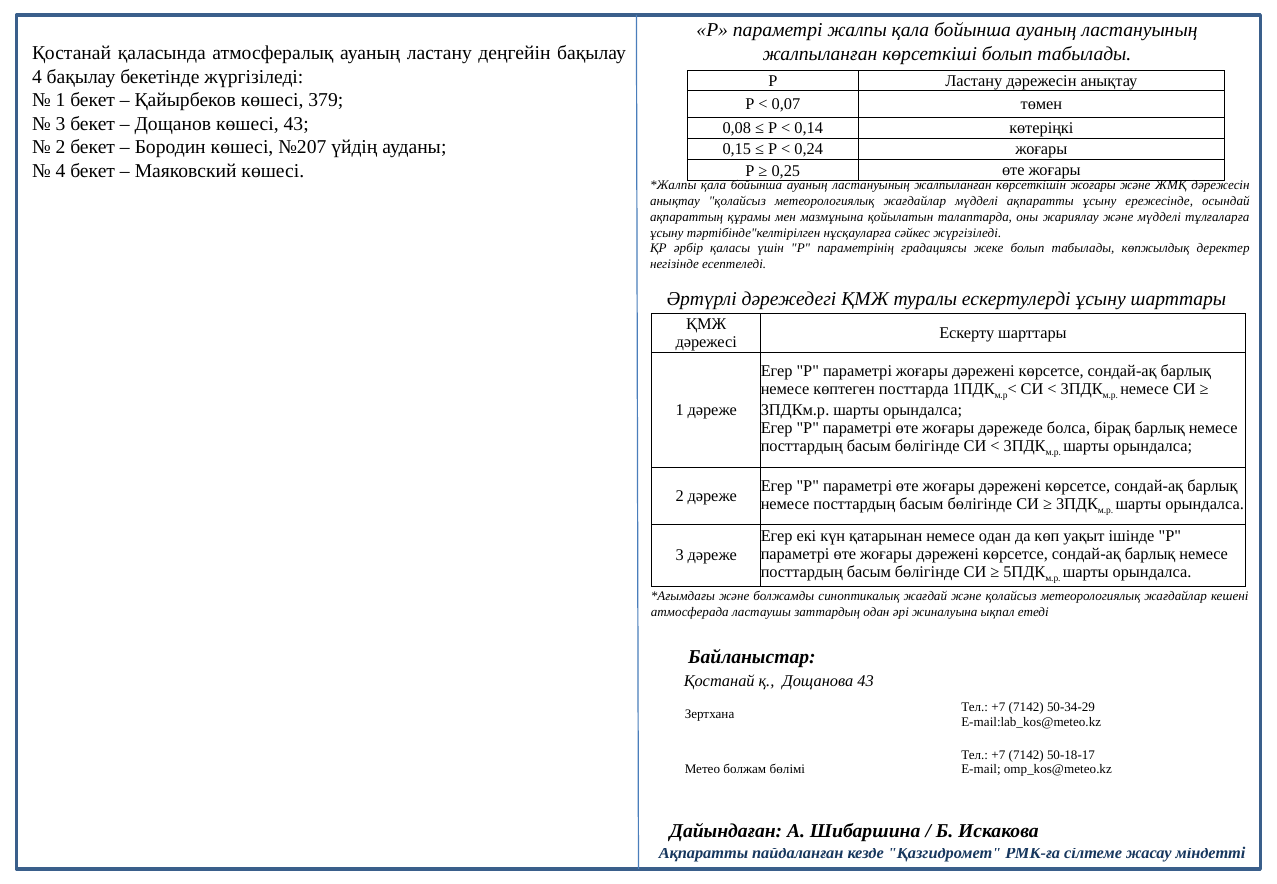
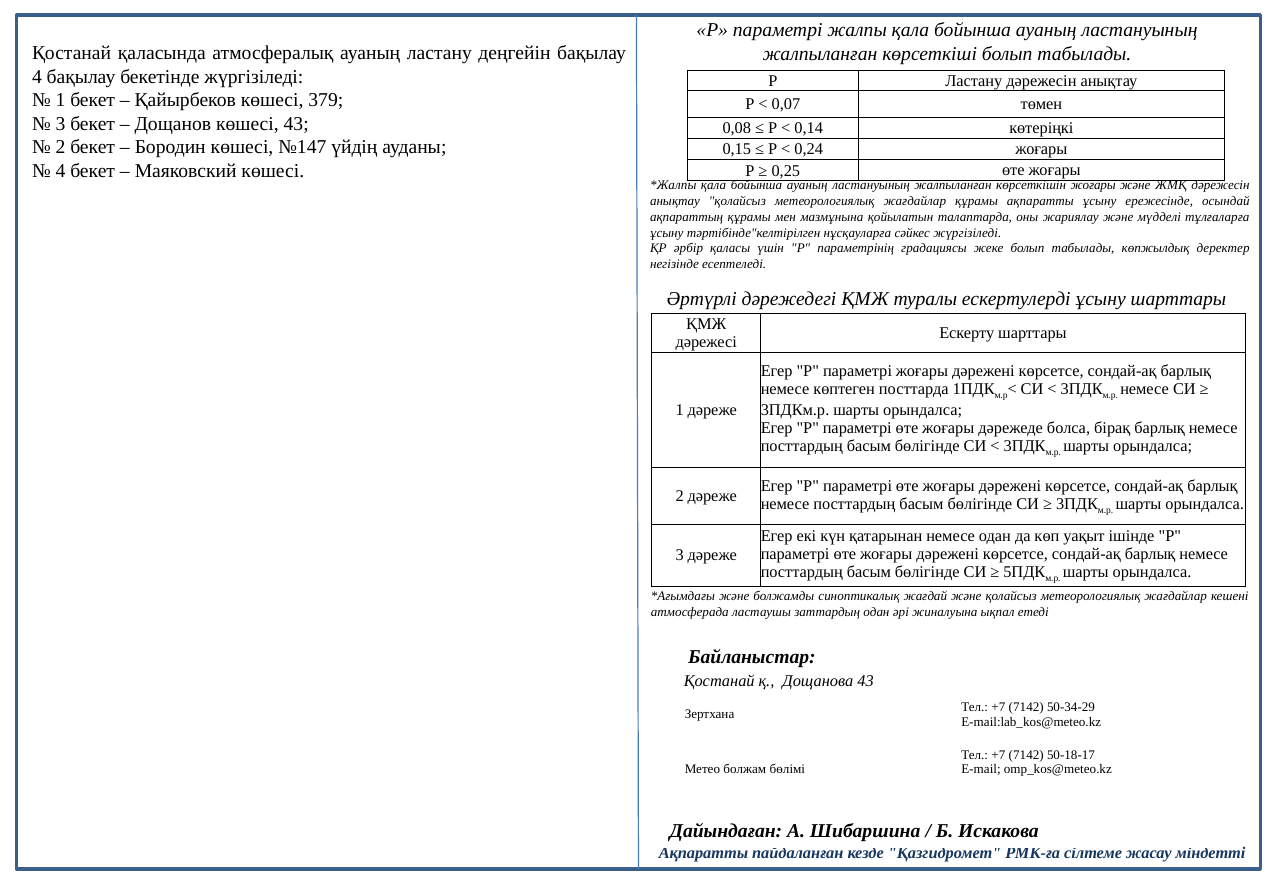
№207: №207 -> №147 (302, 147)
жағдайлар мүдделі: мүдделі -> құрамы (977, 201)
